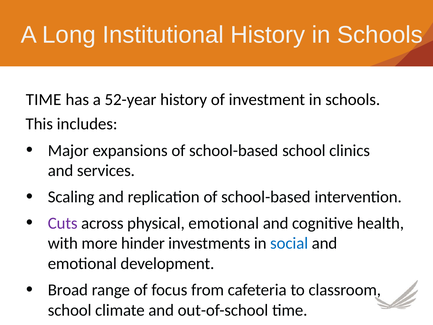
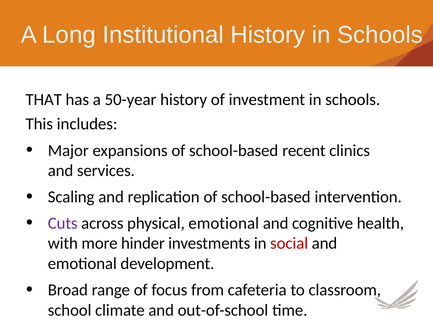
TIME: TIME -> THAT (44, 100)
52-year: 52-year -> 50-year (131, 100)
school-based school: school -> recent (304, 150)
social colour: blue -> red (289, 243)
